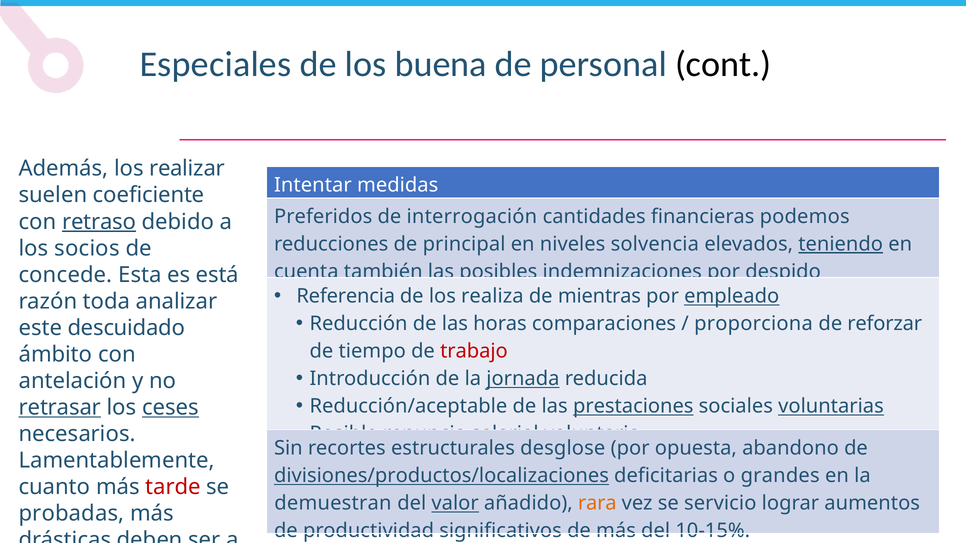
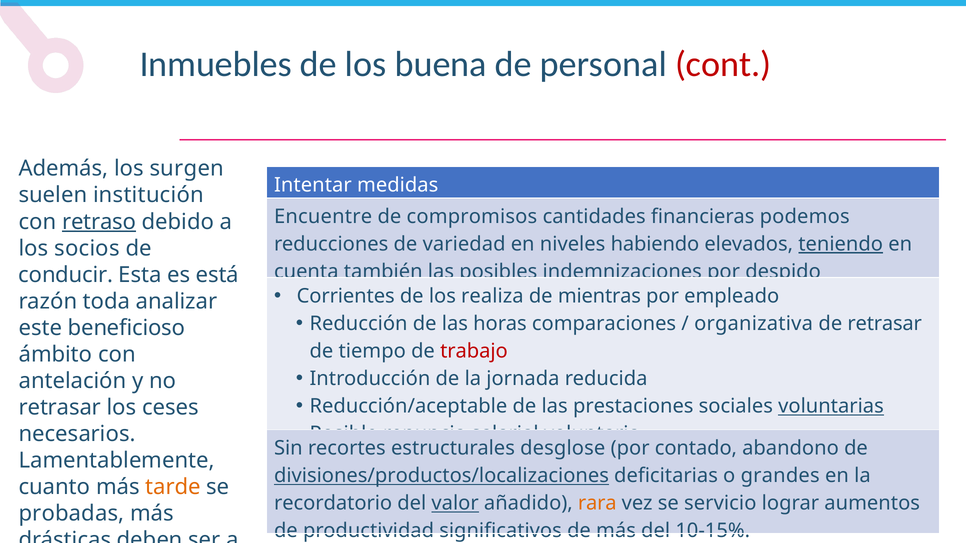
Especiales: Especiales -> Inmuebles (216, 65)
cont colour: black -> red (723, 65)
realizar: realizar -> surgen (187, 169)
coeficiente: coeficiente -> institución (149, 195)
Preferidos: Preferidos -> Encuentre (323, 217)
interrogación: interrogación -> compromisos (472, 217)
principal: principal -> variedad (464, 244)
solvencia: solvencia -> habiendo (655, 244)
concede: concede -> conducir (66, 275)
Referencia: Referencia -> Corrientes (346, 296)
empleado underline: present -> none (732, 296)
proporciona: proporciona -> organizativa (754, 324)
de reforzar: reforzar -> retrasar (885, 324)
descuidado: descuidado -> beneficioso (126, 328)
jornada underline: present -> none (523, 379)
prestaciones underline: present -> none (633, 407)
retrasar underline: present -> none (60, 408)
ceses underline: present -> none (170, 408)
opuesta: opuesta -> contado (696, 449)
tarde colour: red -> orange (173, 487)
demuestran: demuestran -> recordatorio (333, 504)
